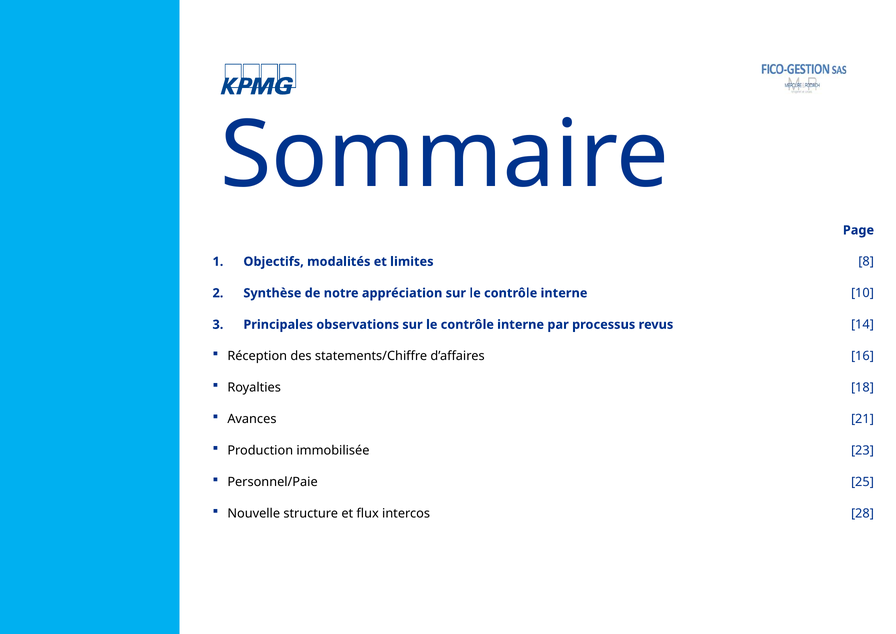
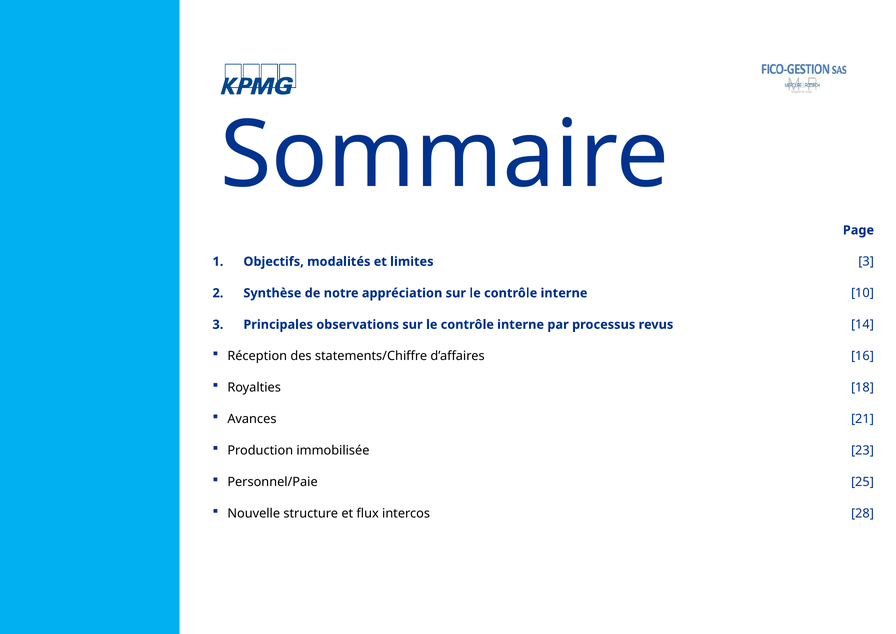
limites 8: 8 -> 3 (866, 261)
